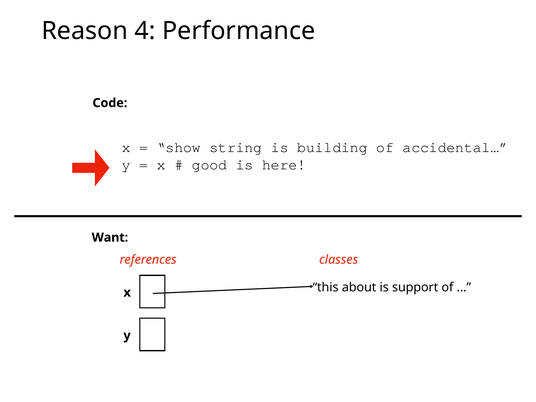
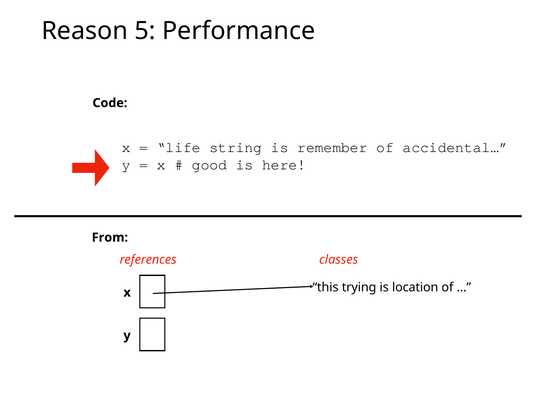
4: 4 -> 5 (145, 31)
show: show -> life (179, 147)
building: building -> remember (332, 147)
Want: Want -> From (110, 237)
about: about -> trying (359, 287)
support: support -> location (415, 287)
